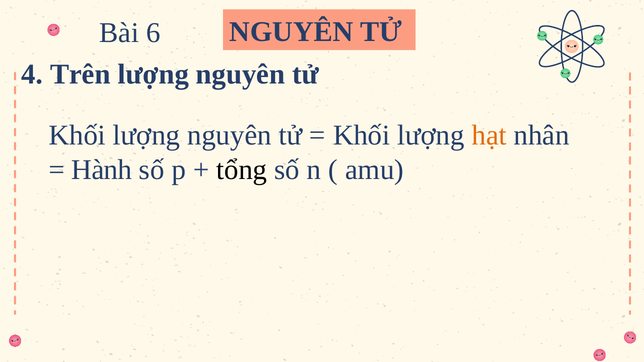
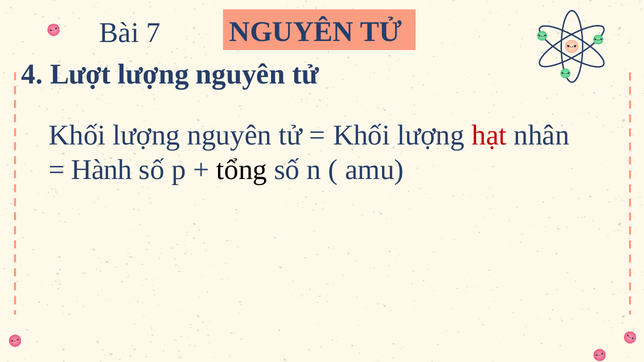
6: 6 -> 7 (153, 33)
Trên: Trên -> Lượt (80, 74)
hạt colour: orange -> red (489, 136)
